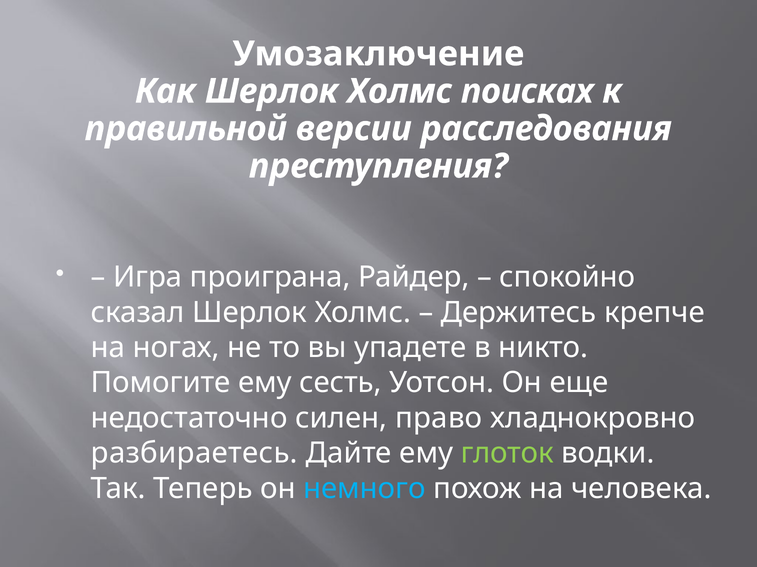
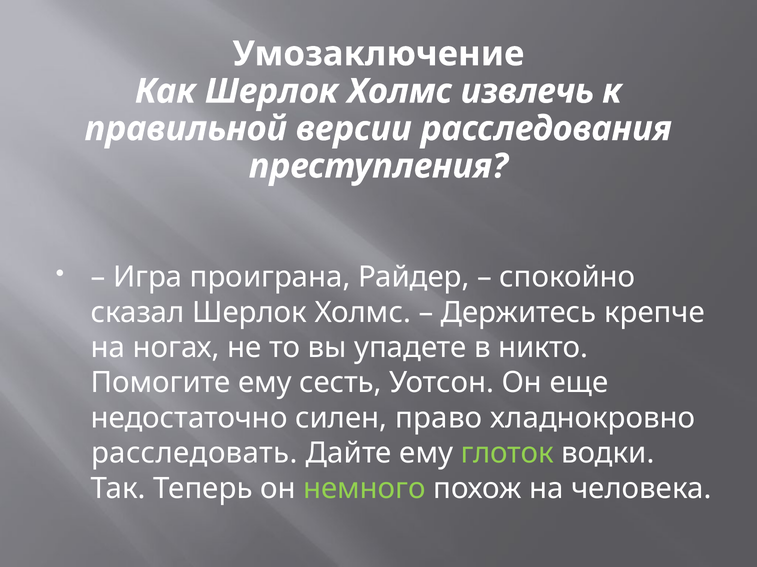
поисках: поисках -> извлечь (527, 91)
разбираетесь: разбираетесь -> расследовать (194, 454)
немного colour: light blue -> light green (364, 489)
